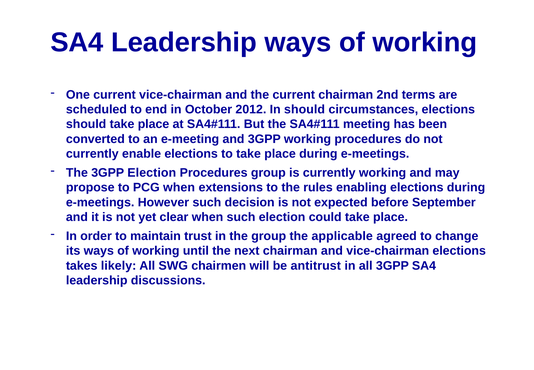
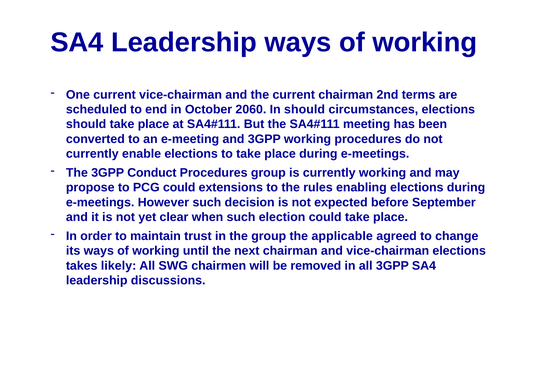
2012: 2012 -> 2060 (251, 109)
3GPP Election: Election -> Conduct (152, 173)
PCG when: when -> could (179, 187)
antitrust: antitrust -> removed (316, 265)
